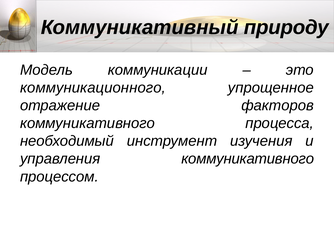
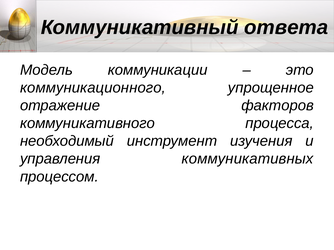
природу: природу -> ответа (286, 28)
управления коммуникативного: коммуникативного -> коммуникативных (248, 159)
